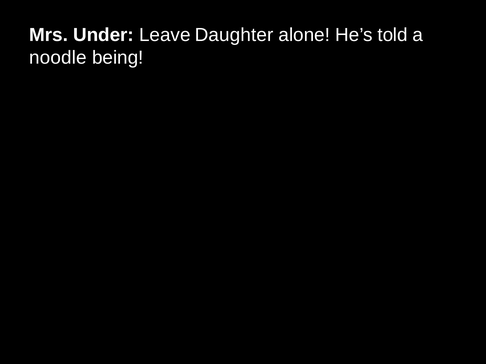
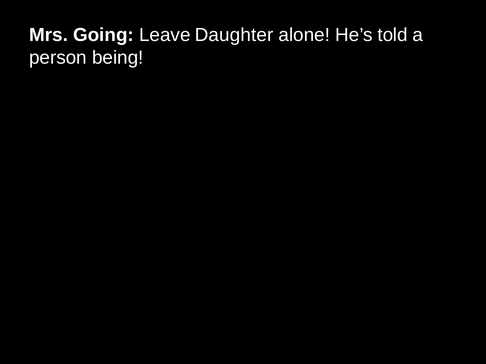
Under: Under -> Going (103, 35)
noodle: noodle -> person (58, 58)
